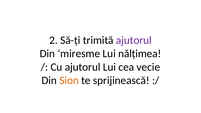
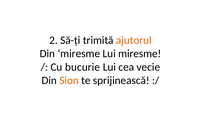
ajutorul colour: purple -> orange (134, 40)
Lui nălțimea: nălțimea -> miresme (140, 54)
Cu ajutorul: ajutorul -> bucurie (83, 67)
